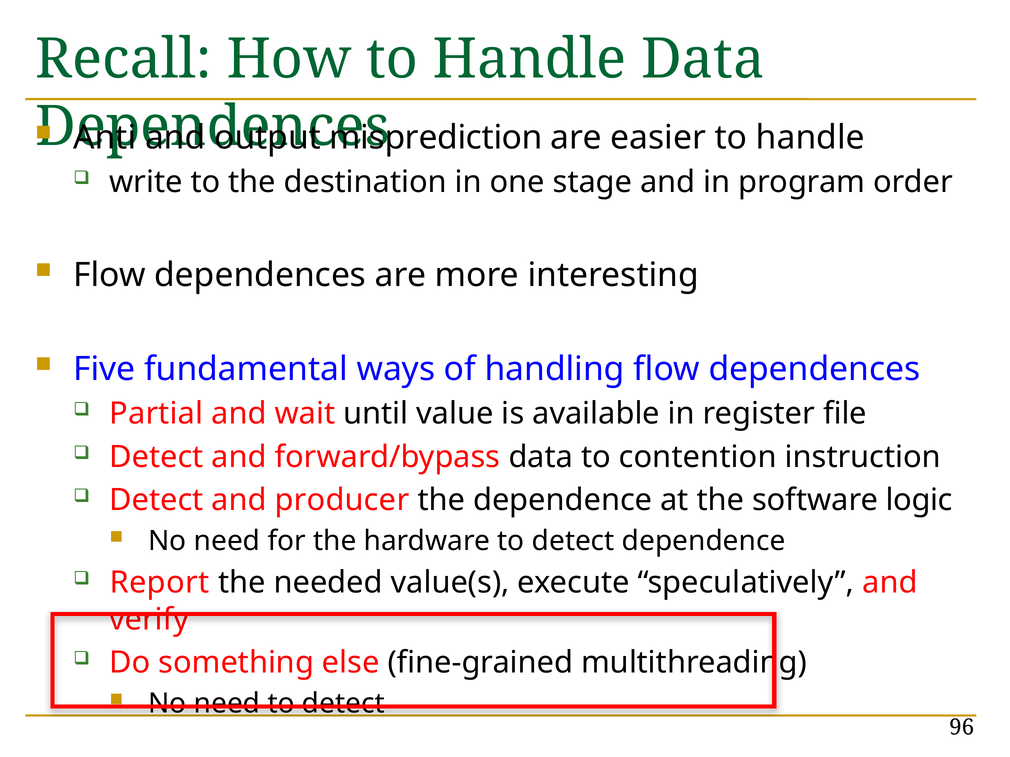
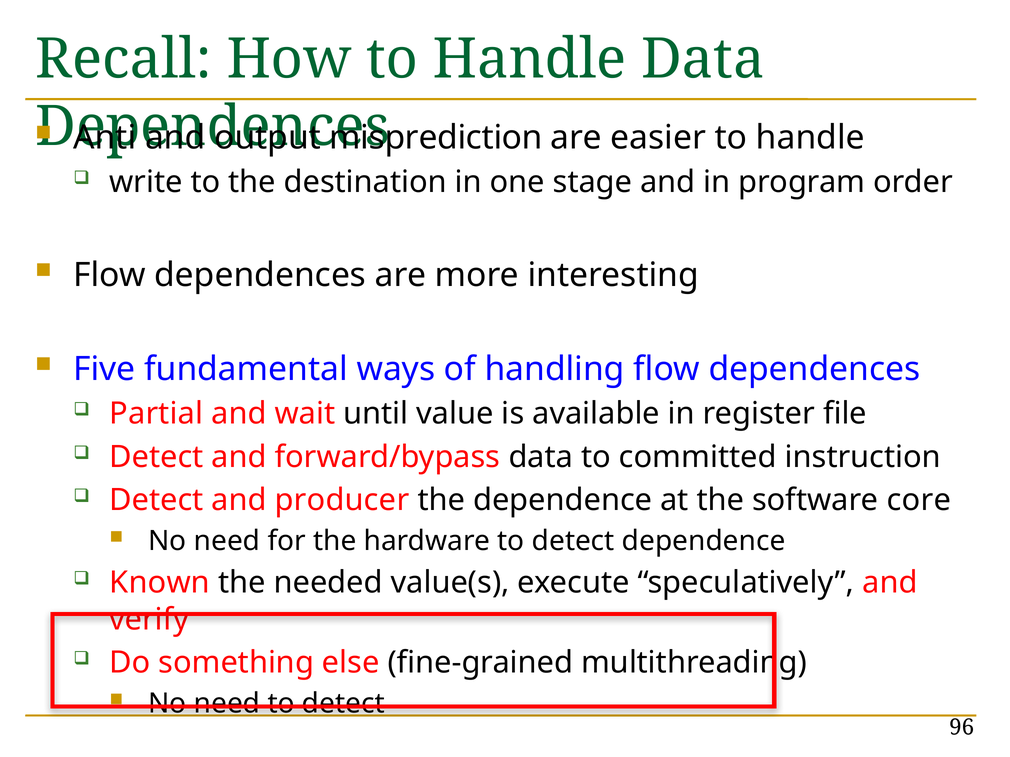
contention: contention -> committed (698, 457)
logic: logic -> core (919, 500)
Report: Report -> Known (160, 583)
